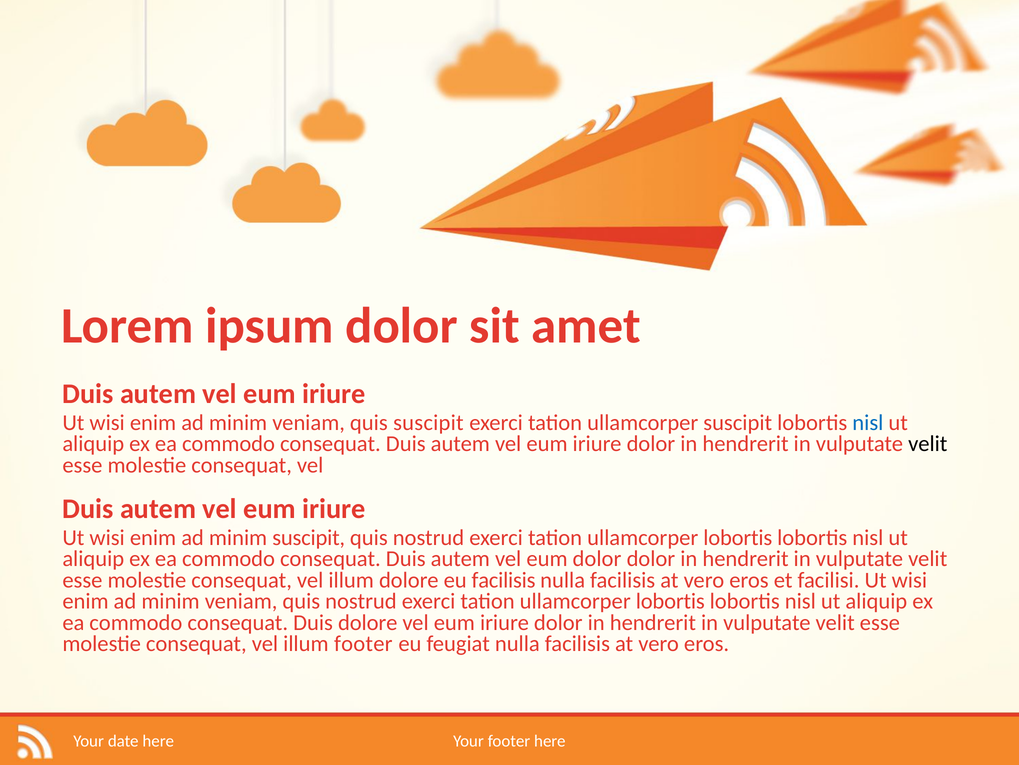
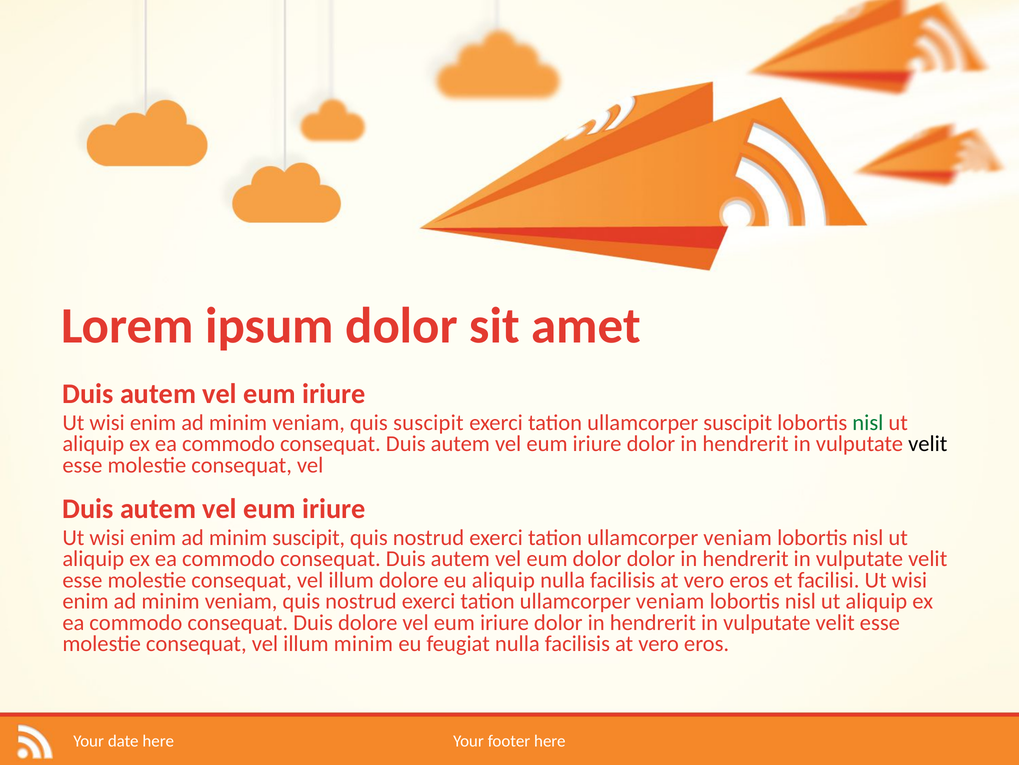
nisl colour: blue -> green (868, 422)
lobortis: lobortis -> veniam (738, 537)
eu facilisis: facilisis -> aliquip (503, 580)
lobortis: lobortis -> veniam (670, 601)
illum footer: footer -> minim (363, 643)
